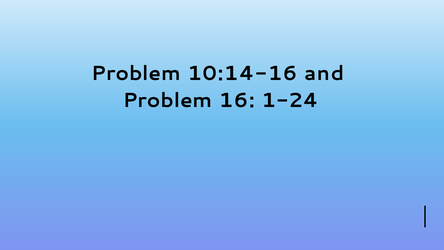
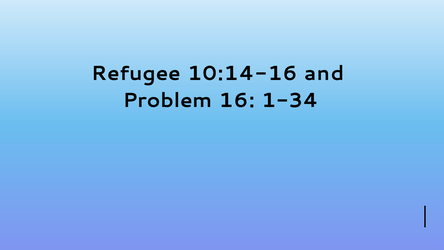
Problem: Problem -> Refugee (136, 74)
1-24: 1-24 -> 1-34 (290, 100)
